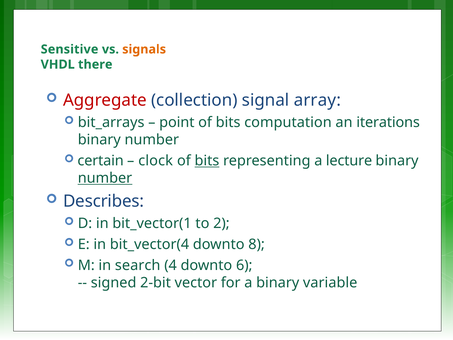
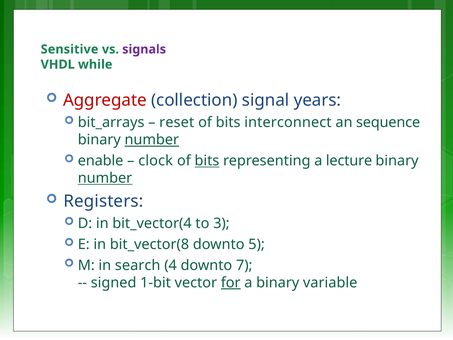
signals colour: orange -> purple (144, 49)
there: there -> while (95, 64)
array: array -> years (317, 100)
point: point -> reset (177, 122)
computation: computation -> interconnect (288, 122)
iterations: iterations -> sequence (388, 122)
number underline: none -> present (152, 140)
certain: certain -> enable (101, 161)
Describes: Describes -> Registers (103, 201)
bit_vector(1: bit_vector(1 -> bit_vector(4 (152, 223)
2: 2 -> 3 (221, 223)
bit_vector(4: bit_vector(4 -> bit_vector(8 (149, 244)
8: 8 -> 5 (257, 244)
6: 6 -> 7 (244, 265)
2-bit: 2-bit -> 1-bit (156, 282)
for underline: none -> present (231, 282)
